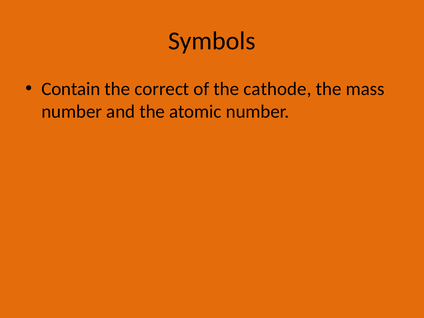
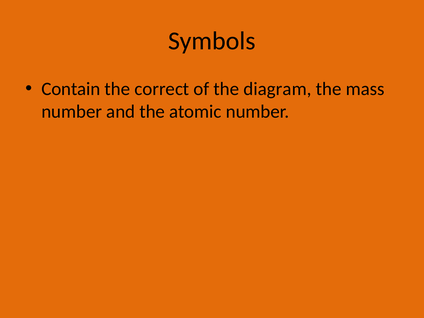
cathode: cathode -> diagram (277, 89)
